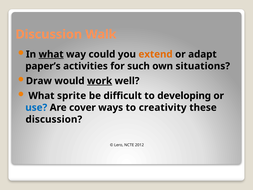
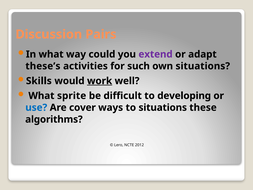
Walk: Walk -> Pairs (101, 34)
what underline: present -> none (51, 54)
extend colour: orange -> purple (156, 54)
paper’s: paper’s -> these’s (43, 66)
Draw: Draw -> Skills (39, 81)
to creativity: creativity -> situations (163, 107)
discussion: discussion -> algorithms (54, 119)
